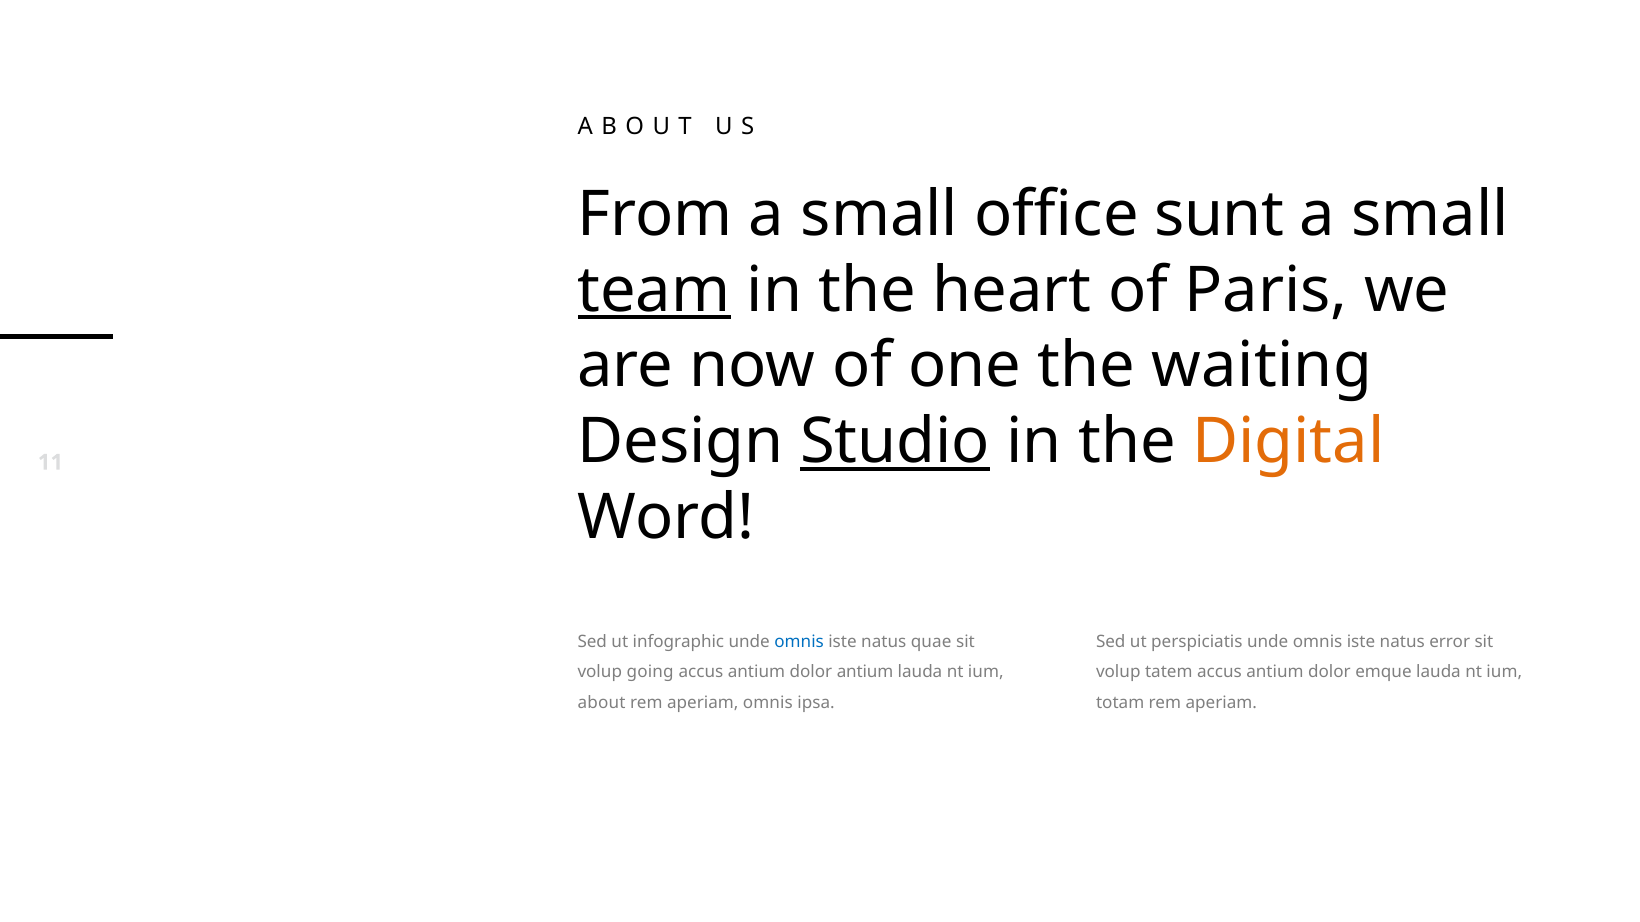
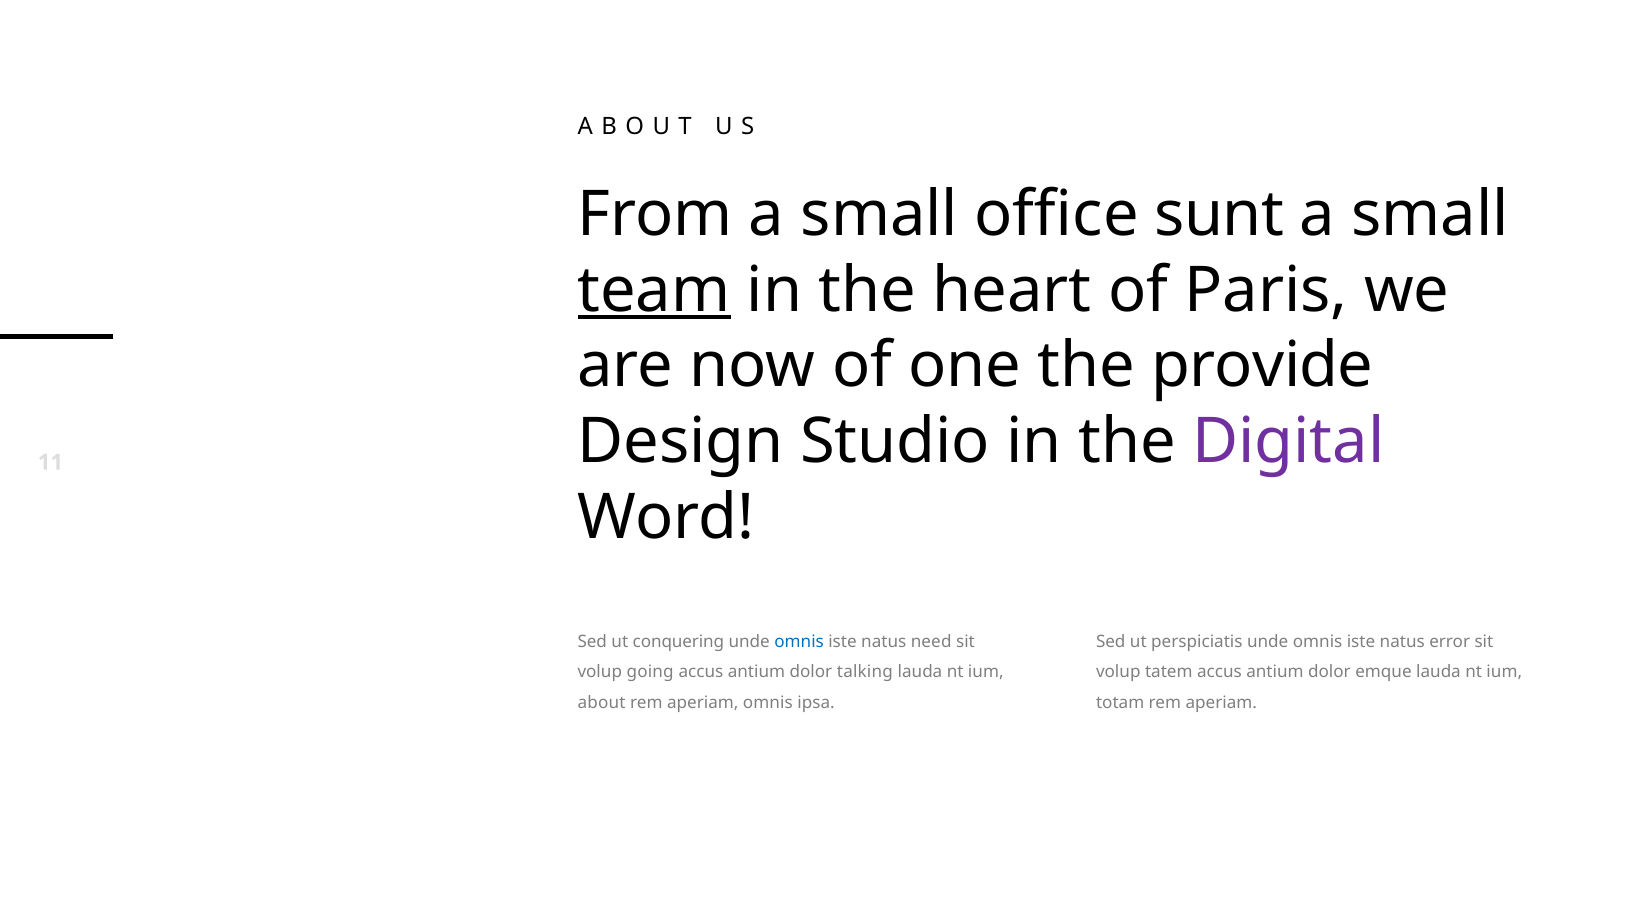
waiting: waiting -> provide (1262, 366)
Studio underline: present -> none (895, 442)
Digital colour: orange -> purple (1288, 442)
infographic: infographic -> conquering (678, 642)
quae: quae -> need (931, 642)
dolor antium: antium -> talking (865, 673)
